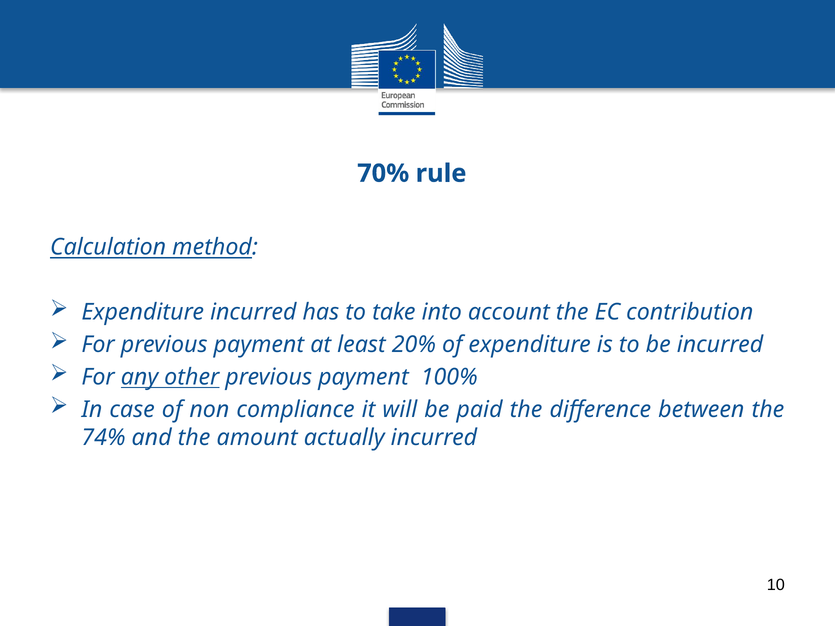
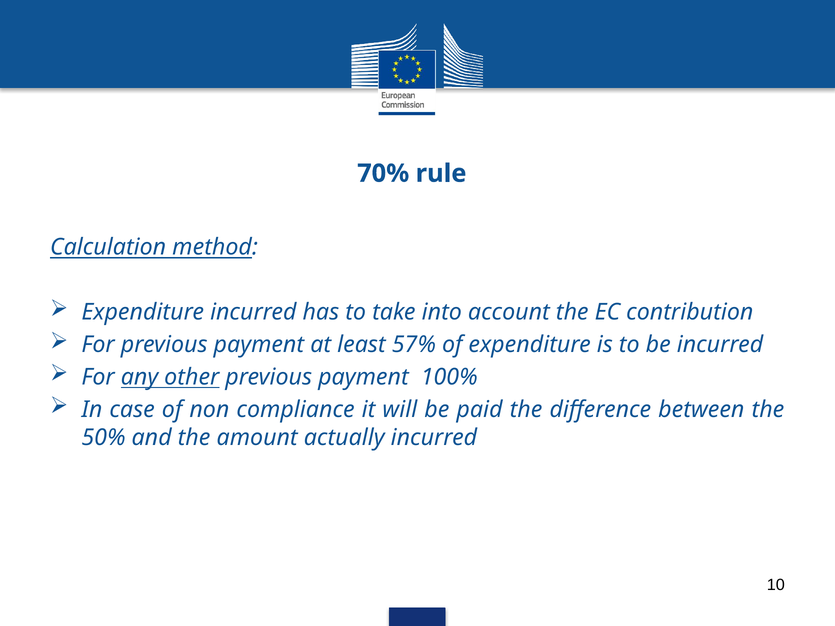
20%: 20% -> 57% (414, 345)
74%: 74% -> 50% (103, 438)
